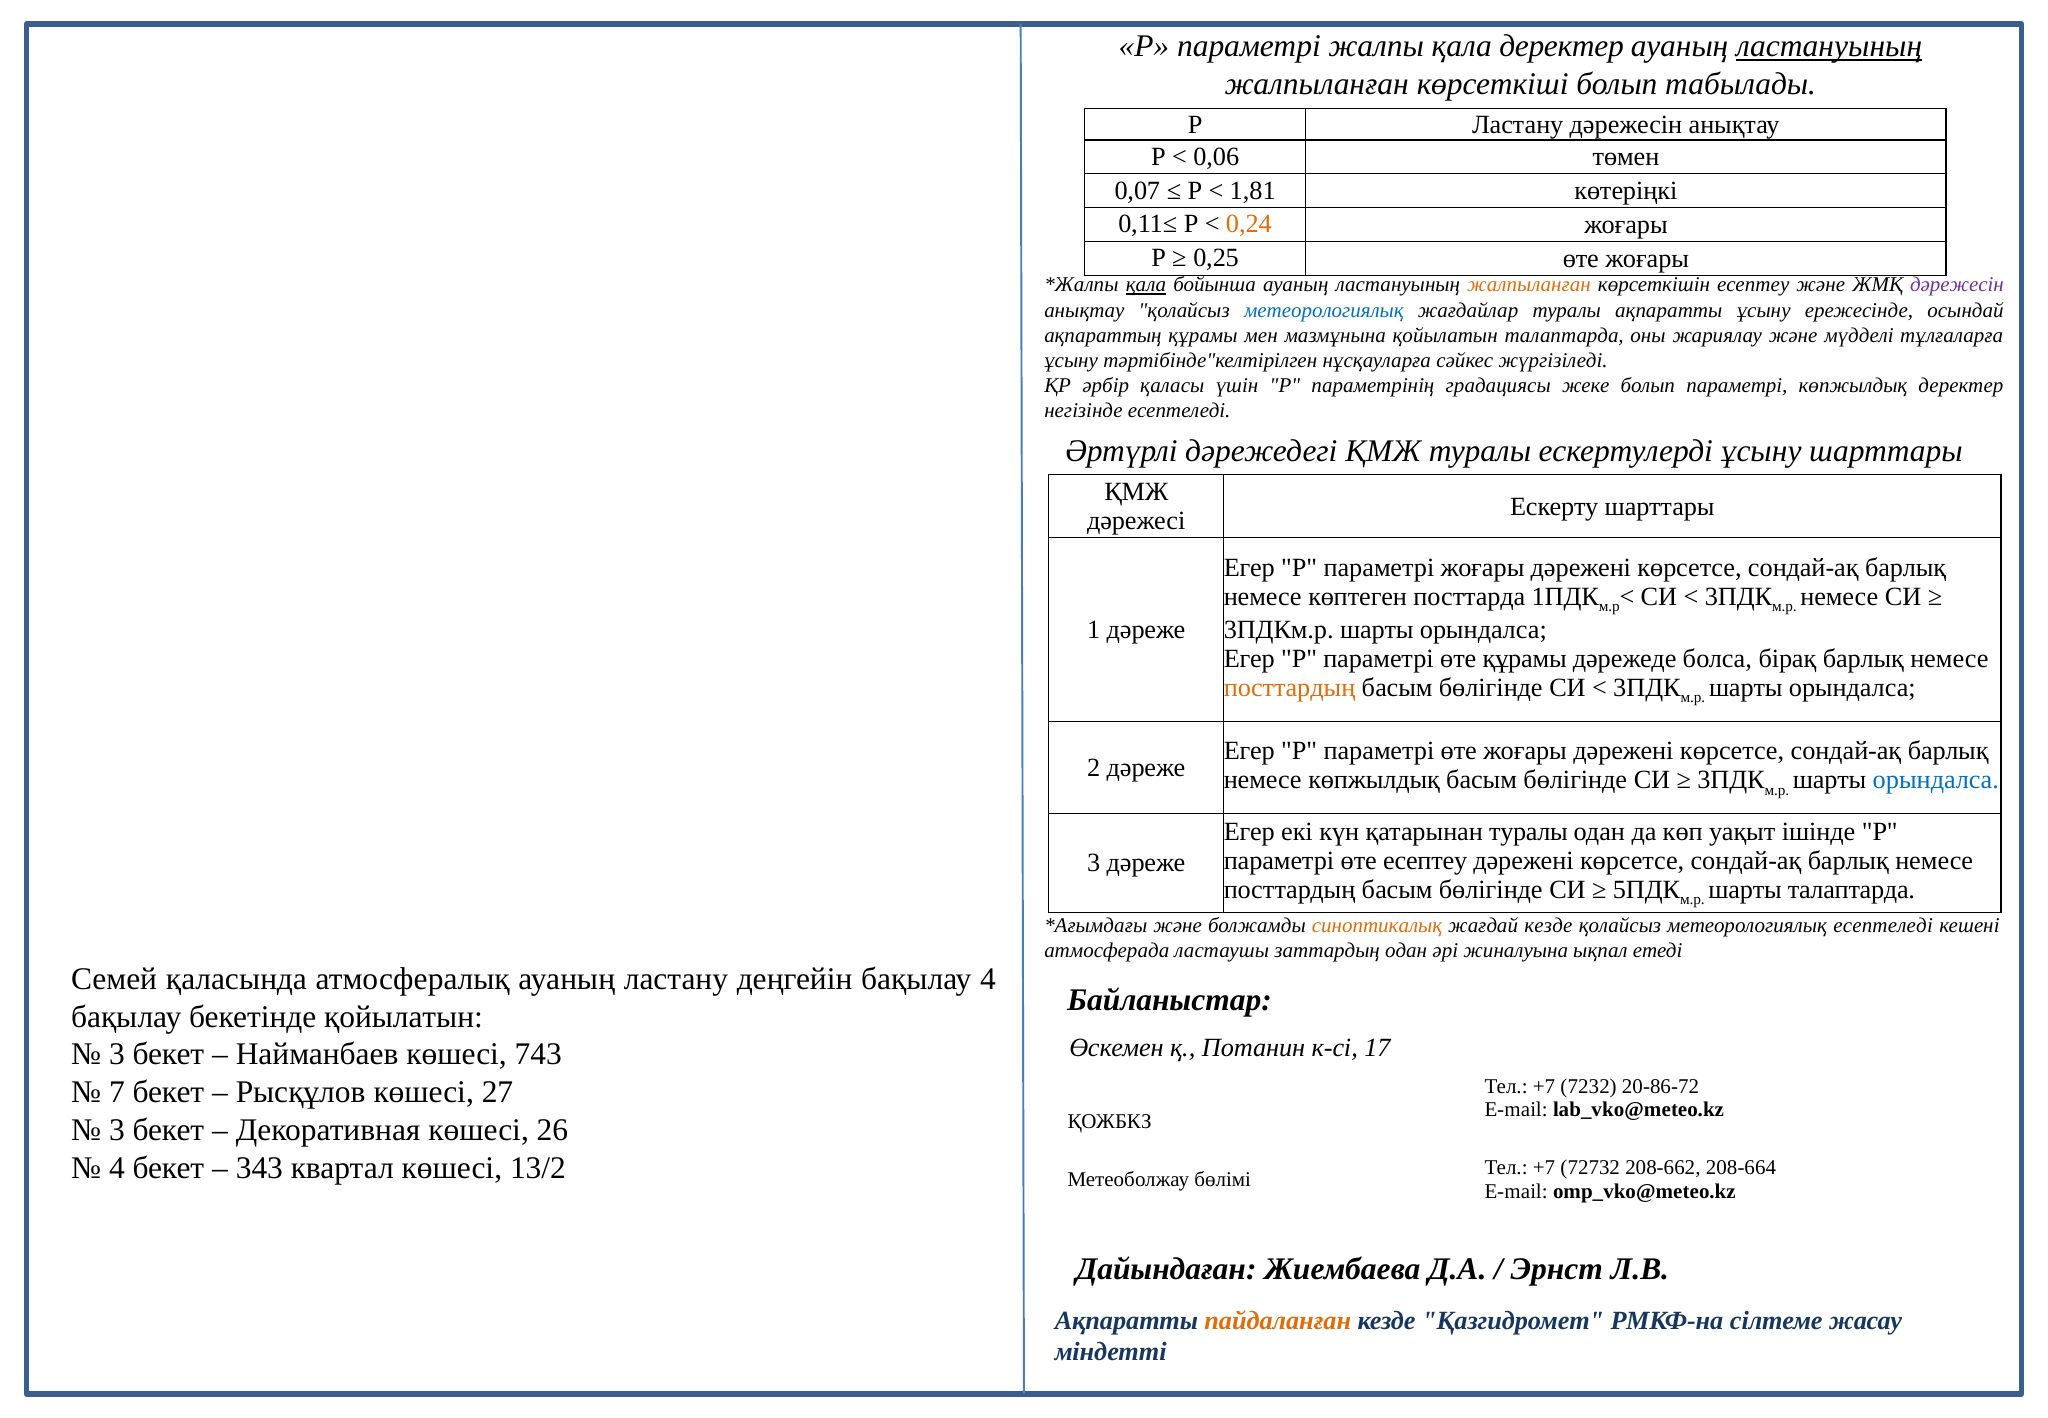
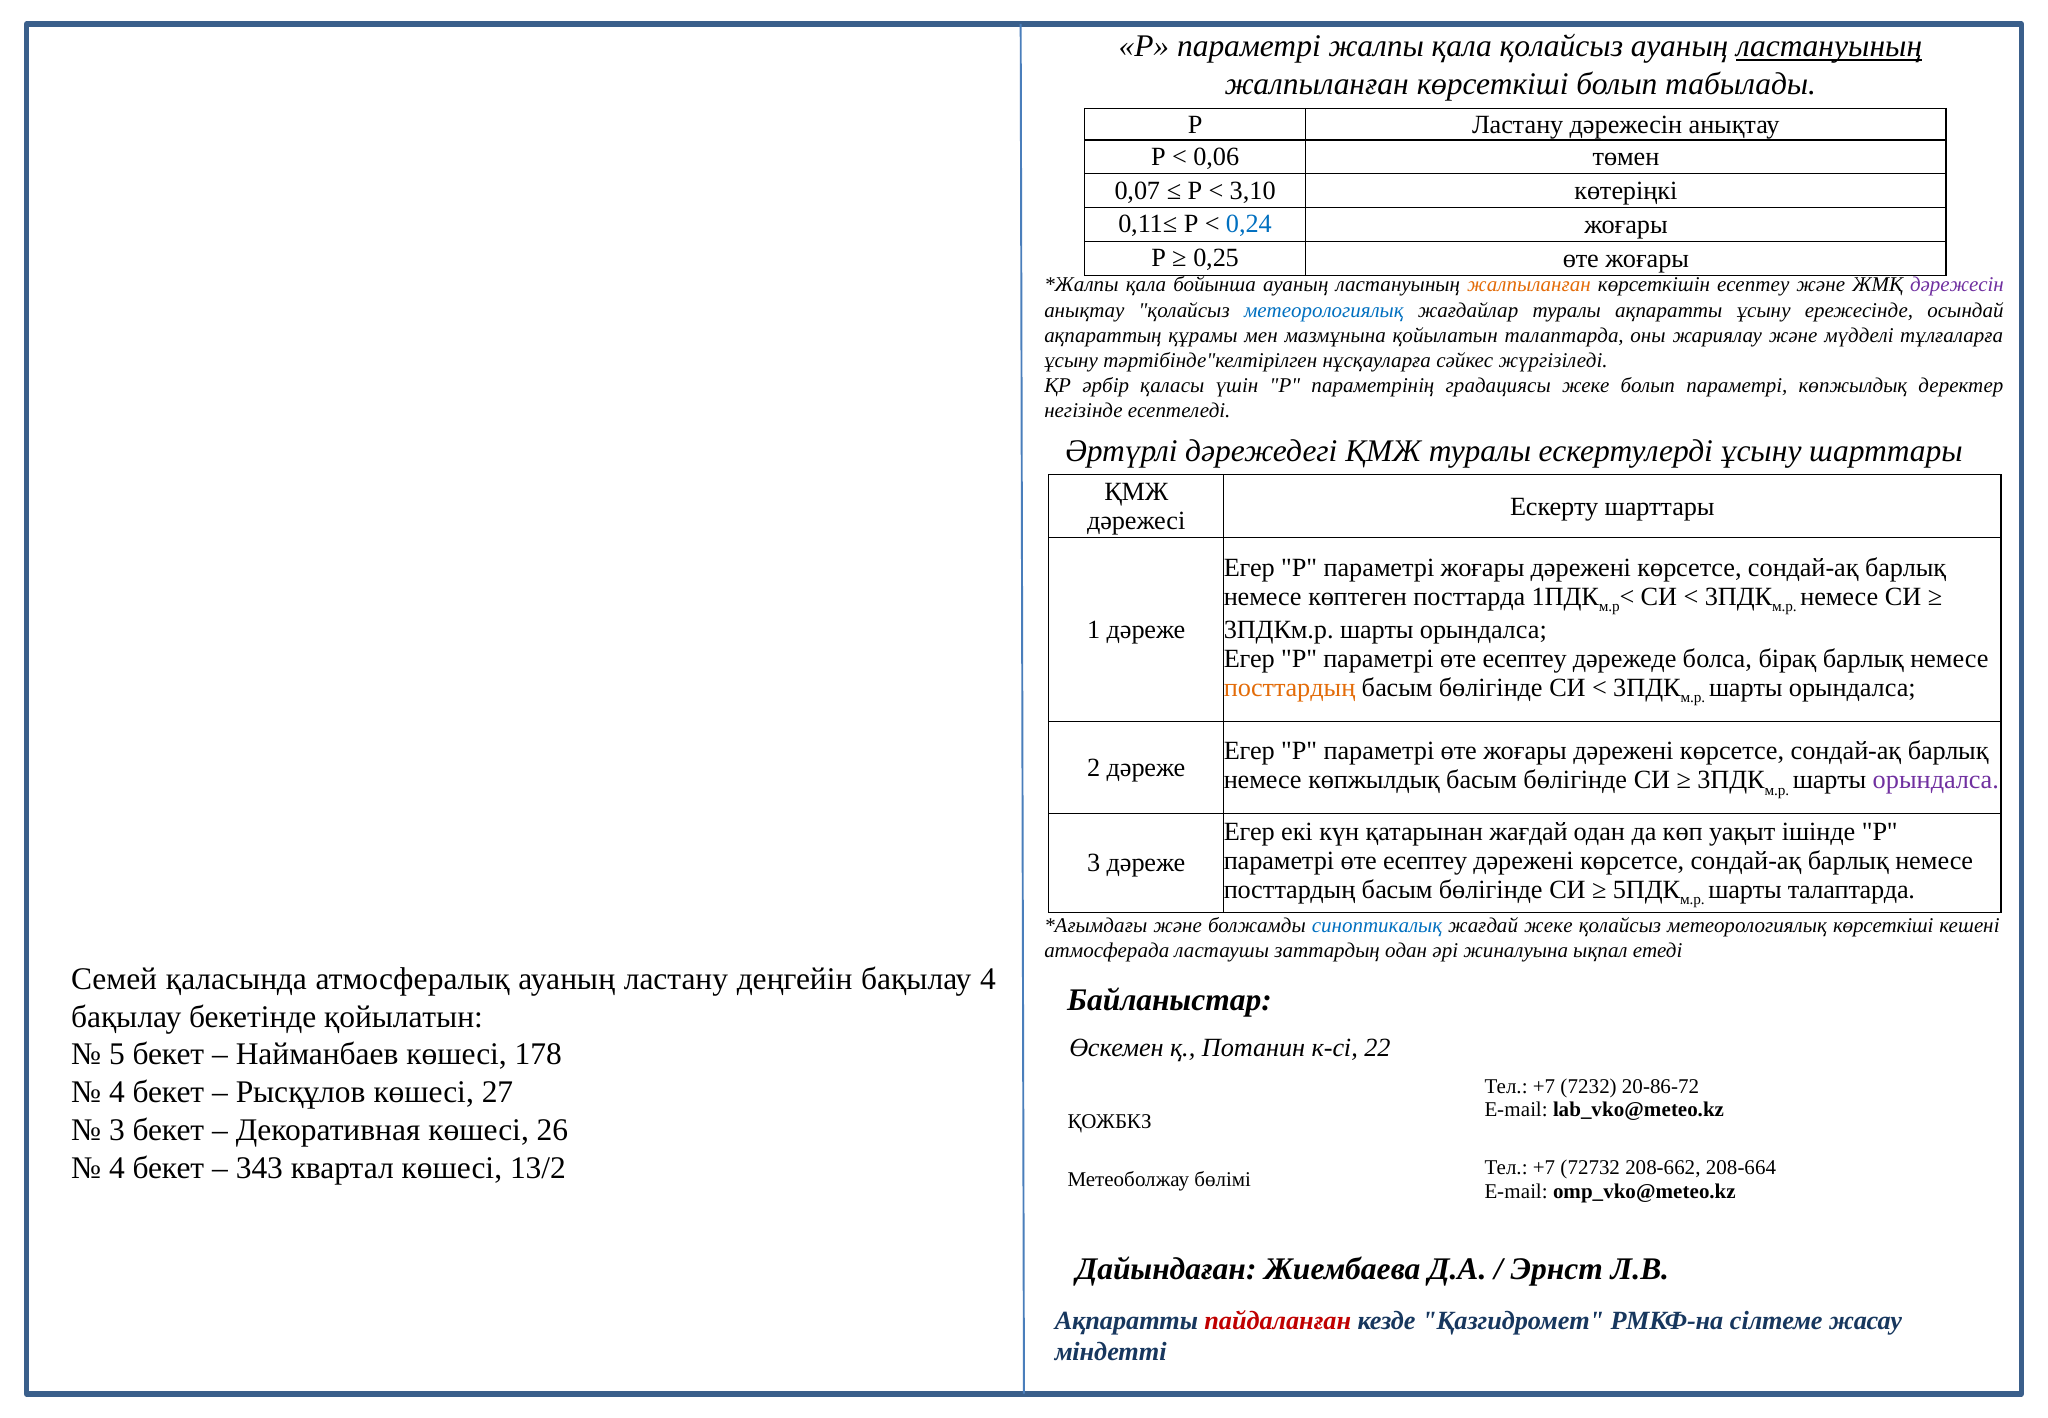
қала деректер: деректер -> қолайсыз (1561, 46)
1,81: 1,81 -> 3,10 (1253, 190)
0,24 colour: orange -> blue (1249, 224)
қала underline: present -> none (1146, 285)
P параметрі өте құрамы: құрамы -> есептеу (1525, 659)
орындалса colour: blue -> purple (1936, 780)
қатарынан туралы: туралы -> жағдай (1528, 832)
синоптикалық colour: orange -> blue (1377, 926)
жағдай кезде: кезде -> жеке (1548, 926)
метеорологиялық есептеледі: есептеледі -> көрсеткіші (1883, 926)
17: 17 -> 22 (1378, 1048)
3: 3 -> 5 (117, 1054)
743: 743 -> 178 (538, 1054)
7: 7 -> 4 (117, 1092)
пайдаланған colour: orange -> red (1278, 1320)
